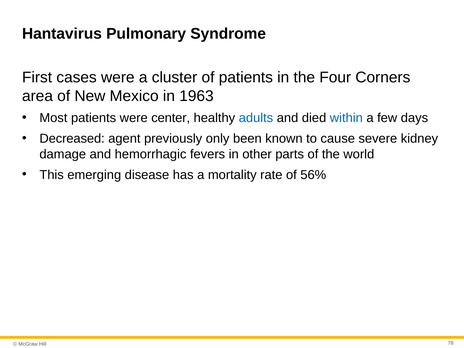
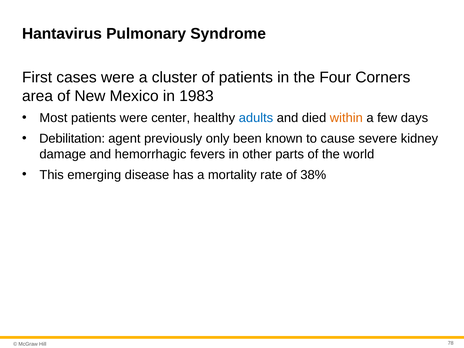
1963: 1963 -> 1983 (196, 96)
within colour: blue -> orange (346, 118)
Decreased: Decreased -> Debilitation (72, 139)
56%: 56% -> 38% (313, 175)
